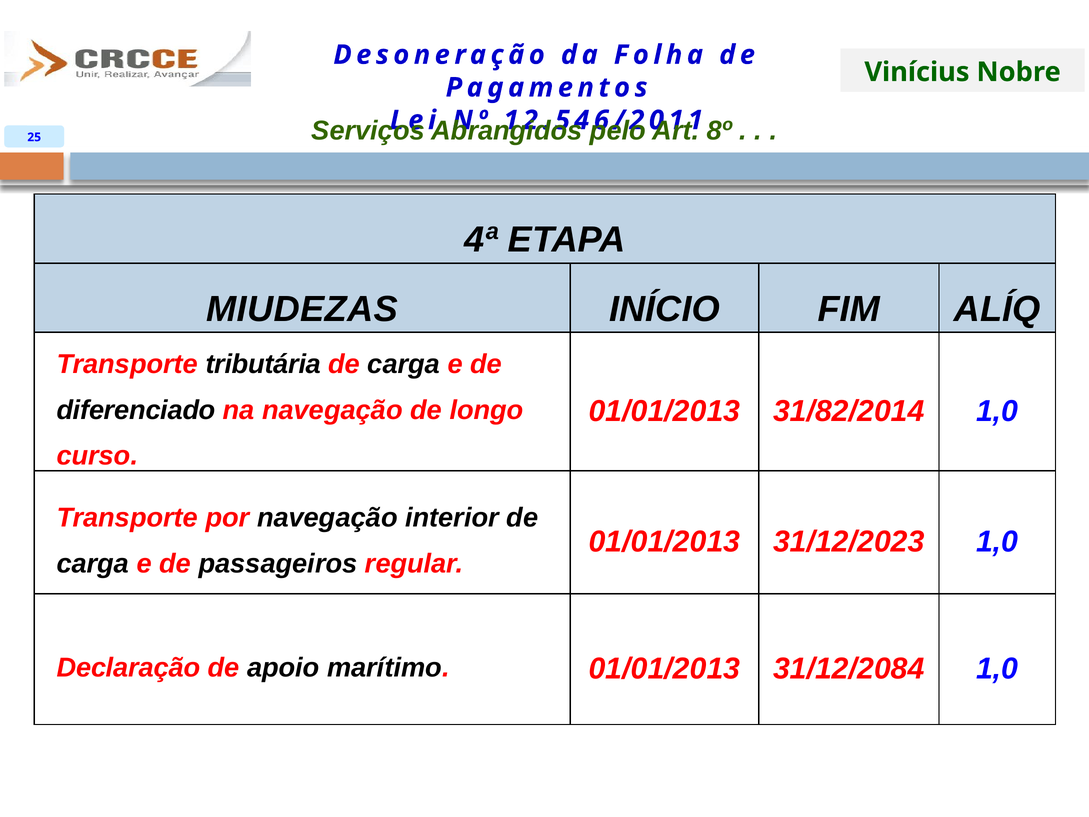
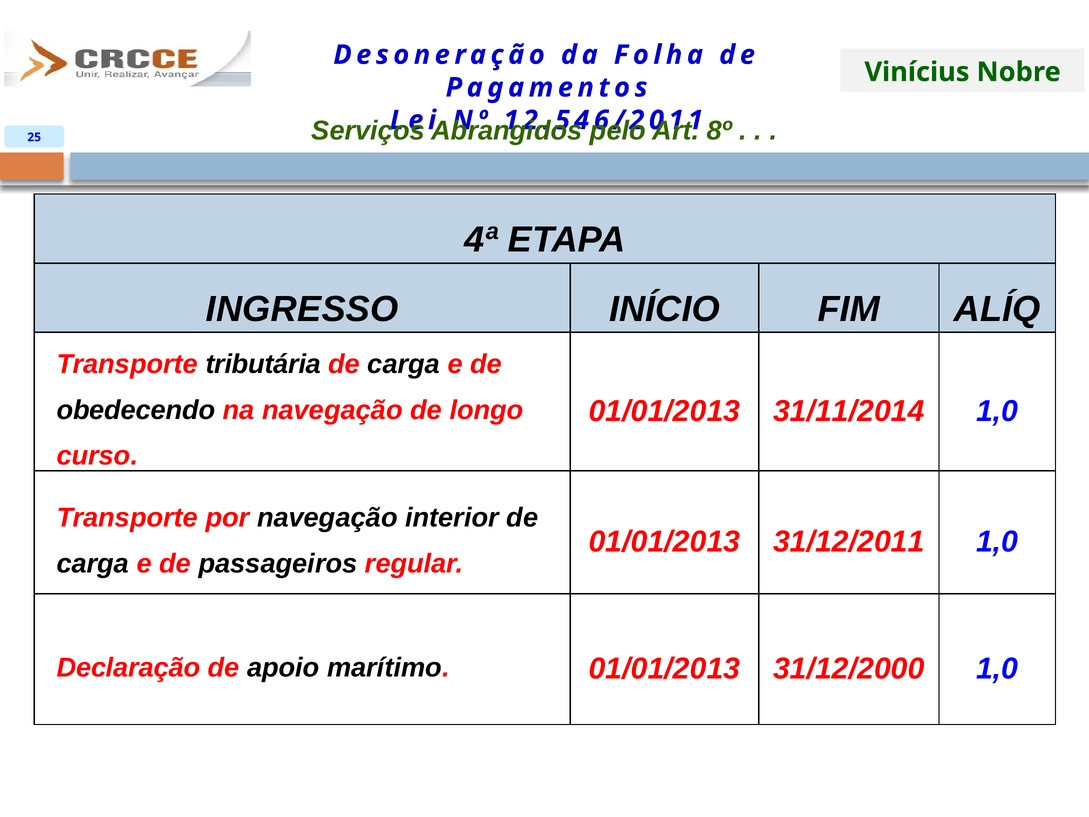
MIUDEZAS: MIUDEZAS -> INGRESSO (302, 309)
31/82/2014: 31/82/2014 -> 31/11/2014 (849, 411)
diferenciado: diferenciado -> obedecendo (136, 410)
31/12/2023: 31/12/2023 -> 31/12/2011 (849, 542)
31/12/2084: 31/12/2084 -> 31/12/2000 (849, 668)
